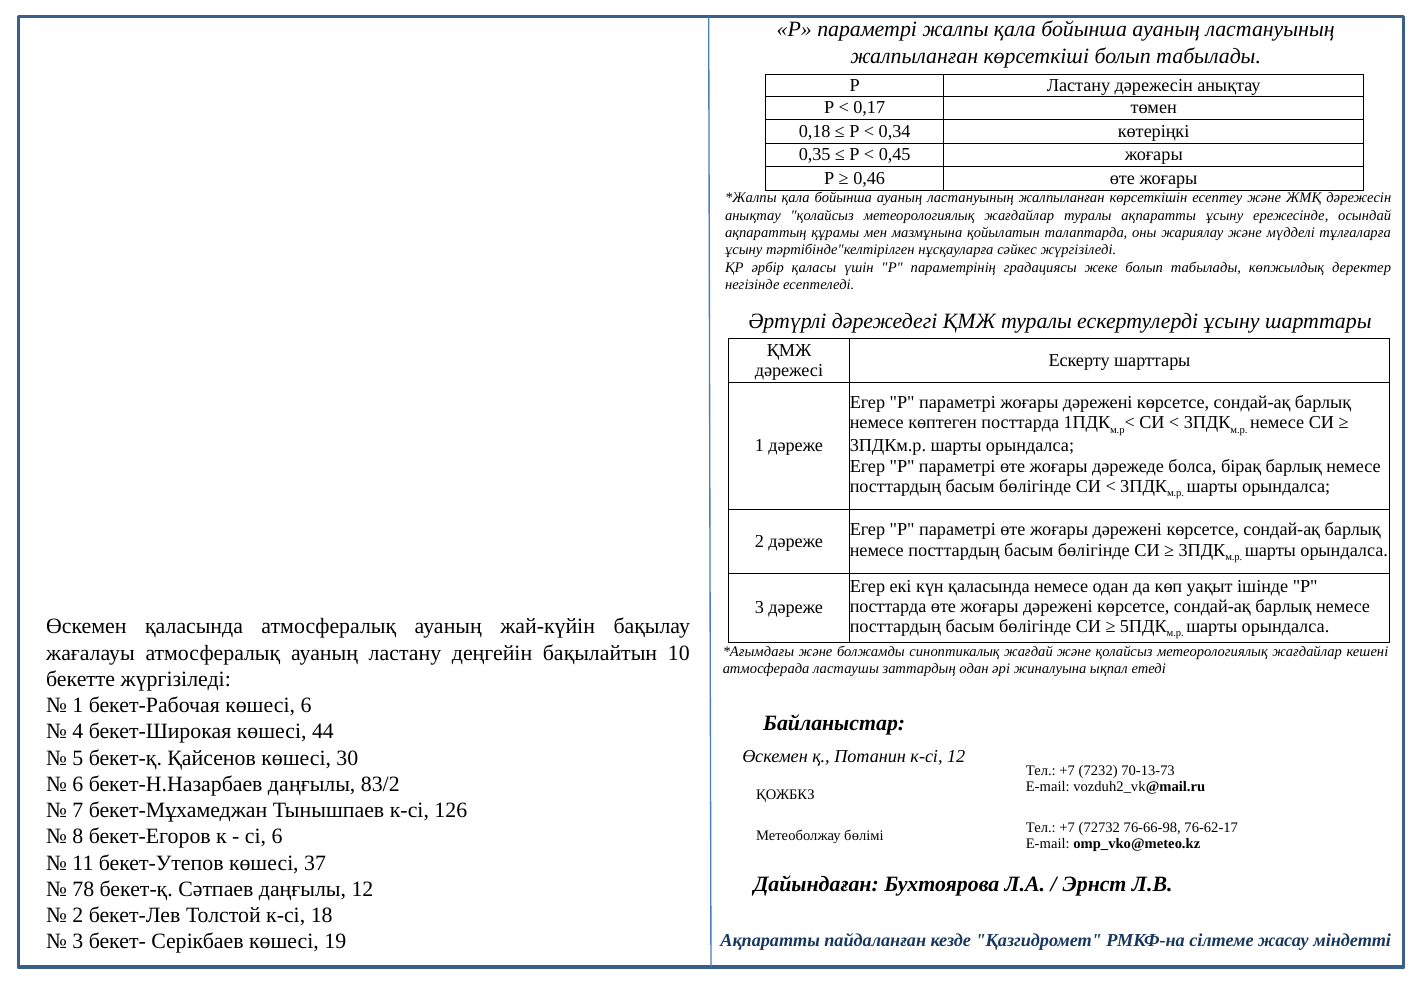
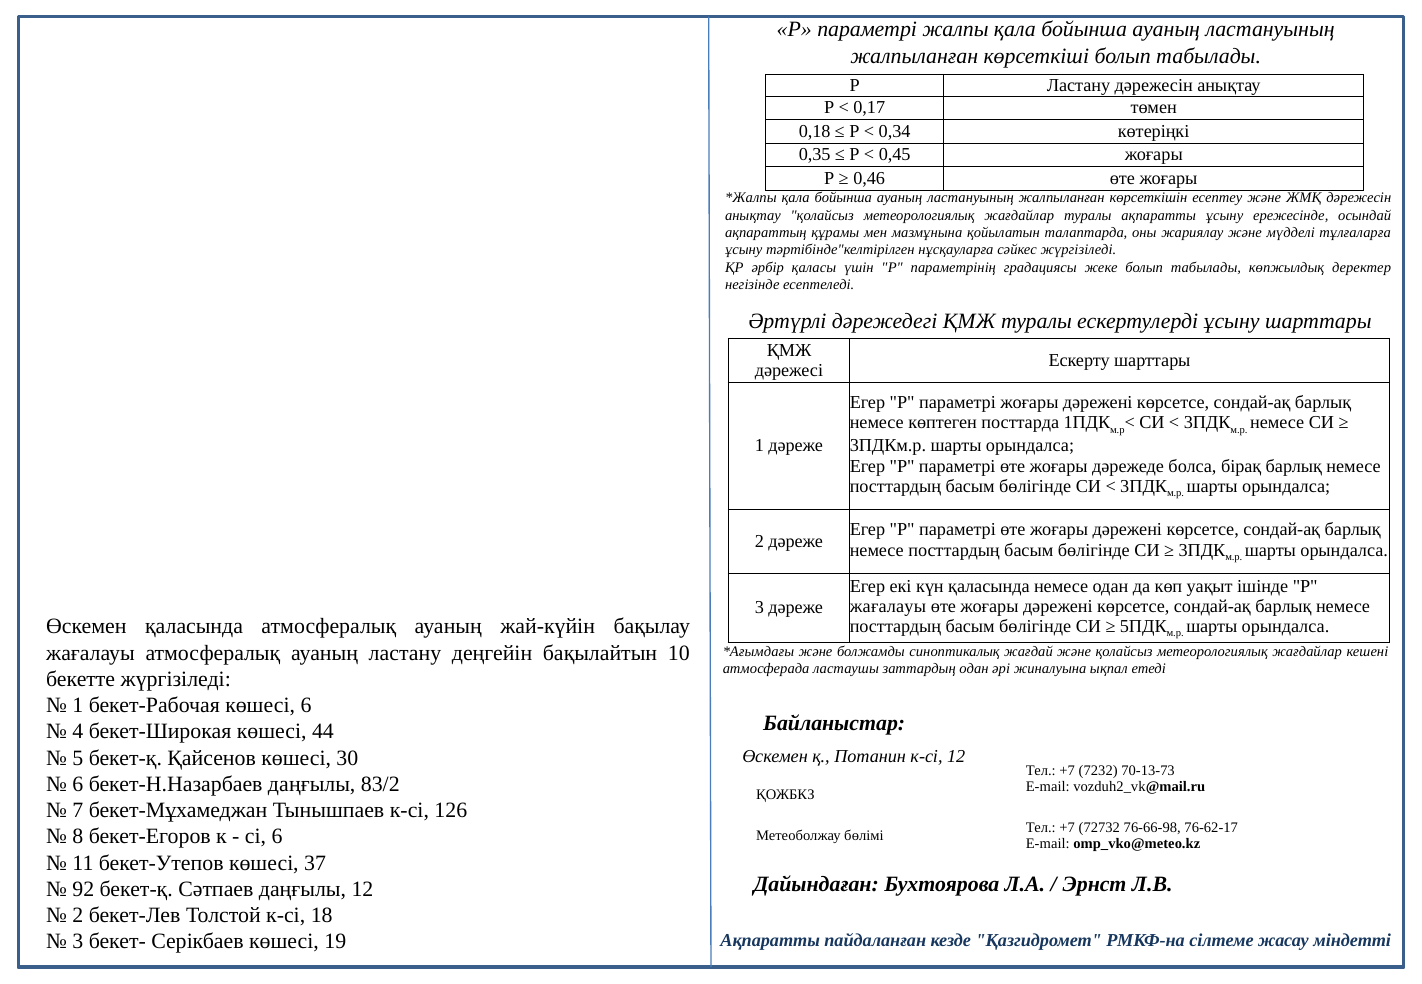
посттарда: посттарда -> жағалауы (888, 607)
78: 78 -> 92 (83, 889)
